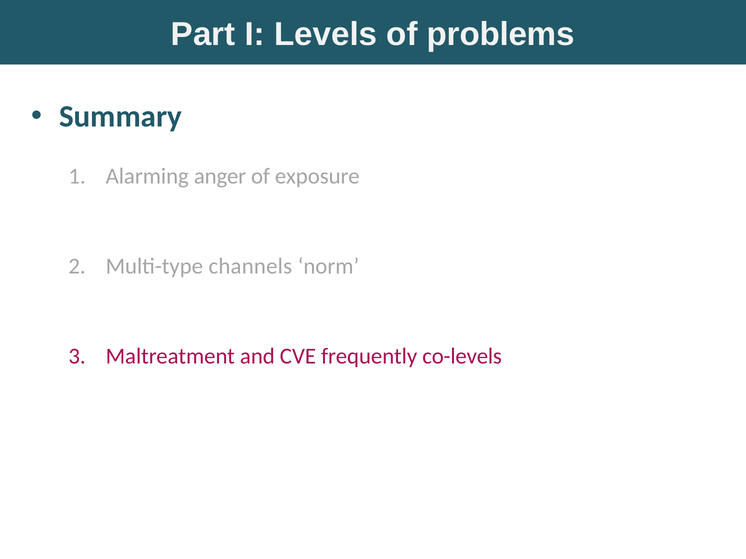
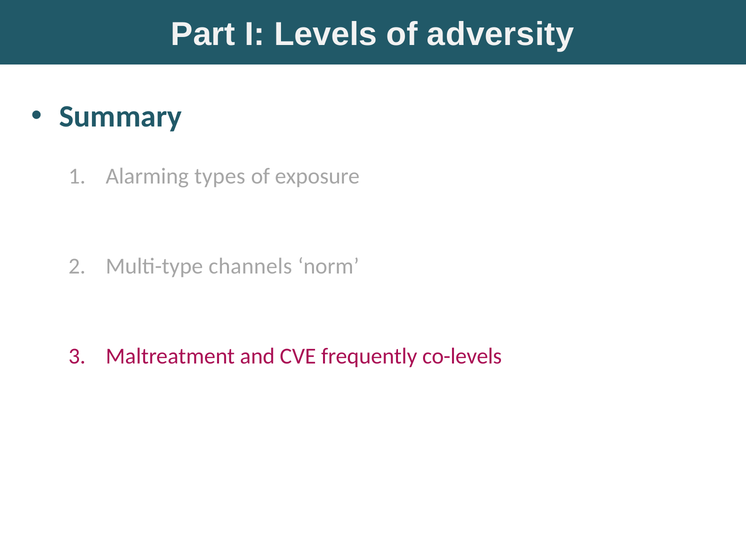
problems: problems -> adversity (501, 34)
anger: anger -> types (220, 176)
